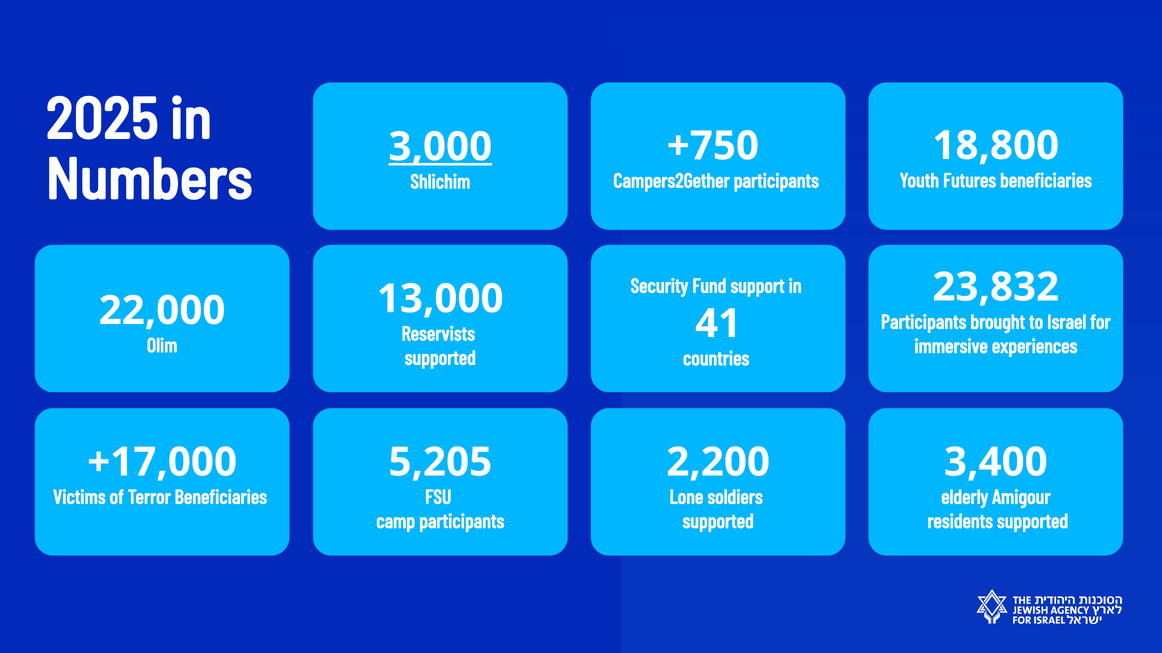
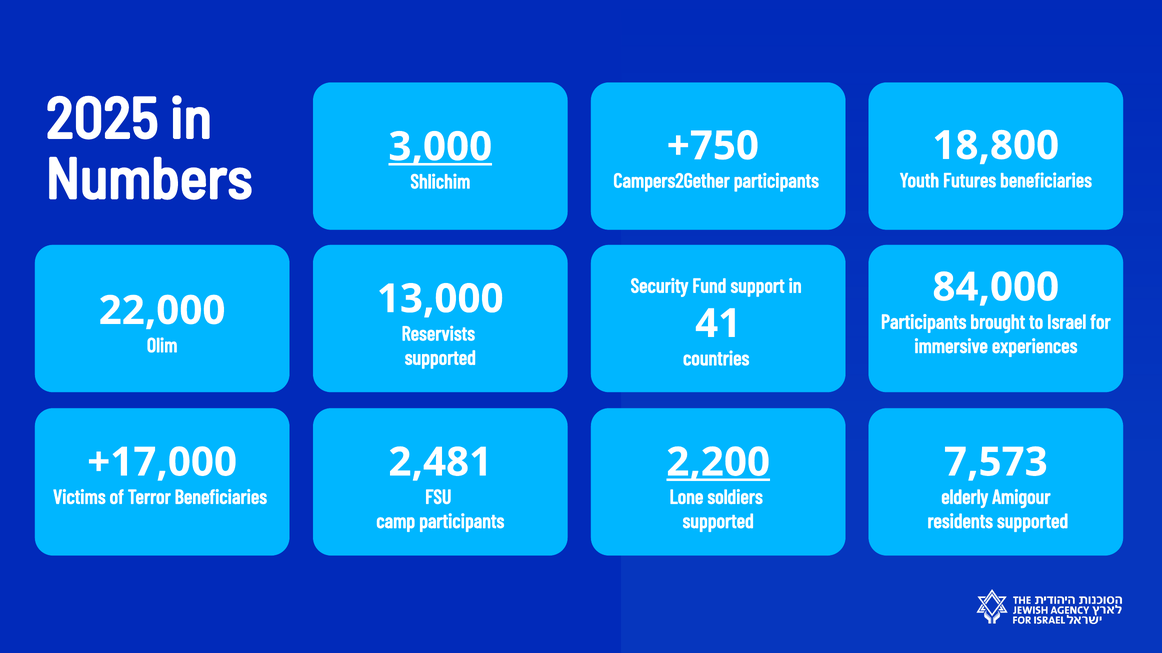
23,832: 23,832 -> 84,000 (996, 287)
5,205: 5,205 -> 2,481 (440, 463)
2,200 underline: none -> present (718, 463)
3,400: 3,400 -> 7,573 (996, 463)
